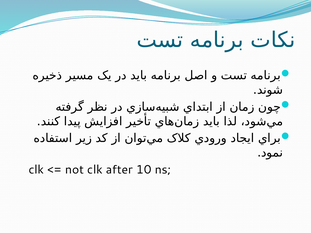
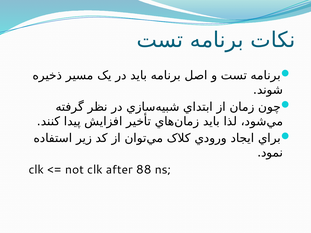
10: 10 -> 88 (144, 170)
